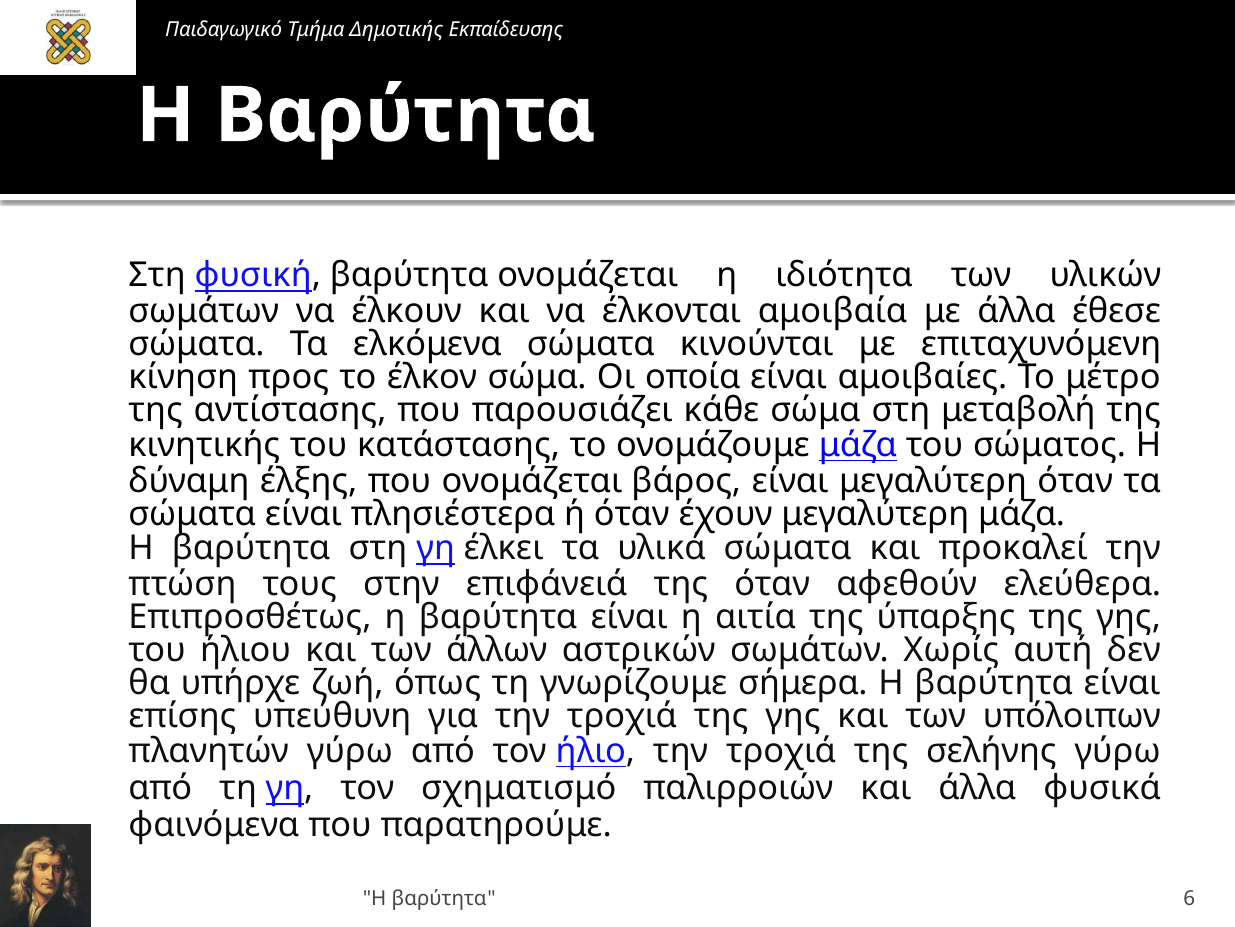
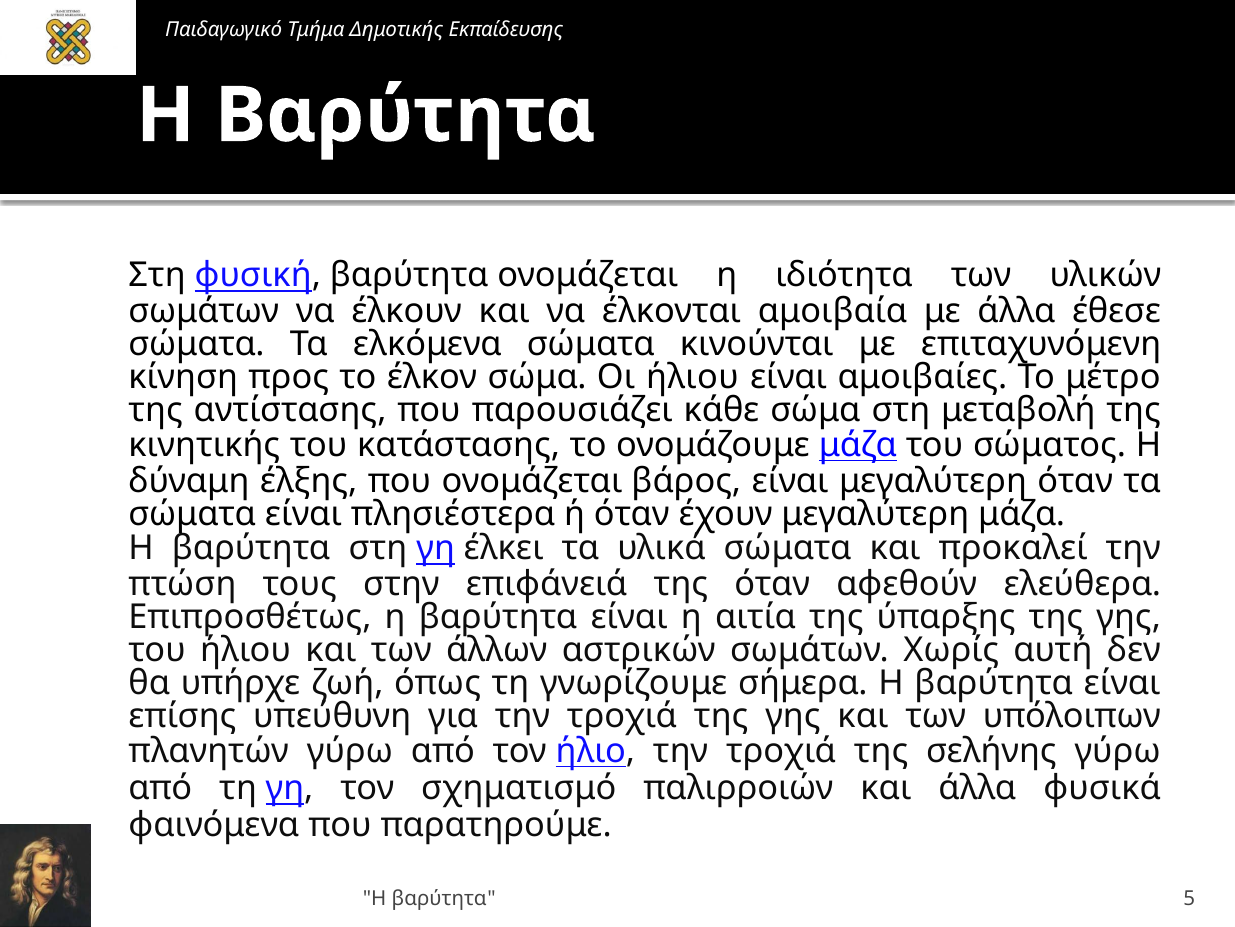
Οι οποία: οποία -> ήλιου (692, 377)
6: 6 -> 5 (1189, 898)
